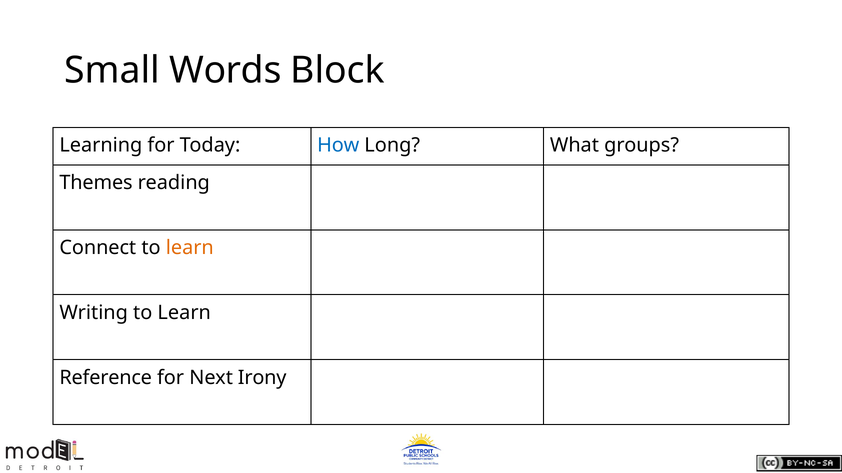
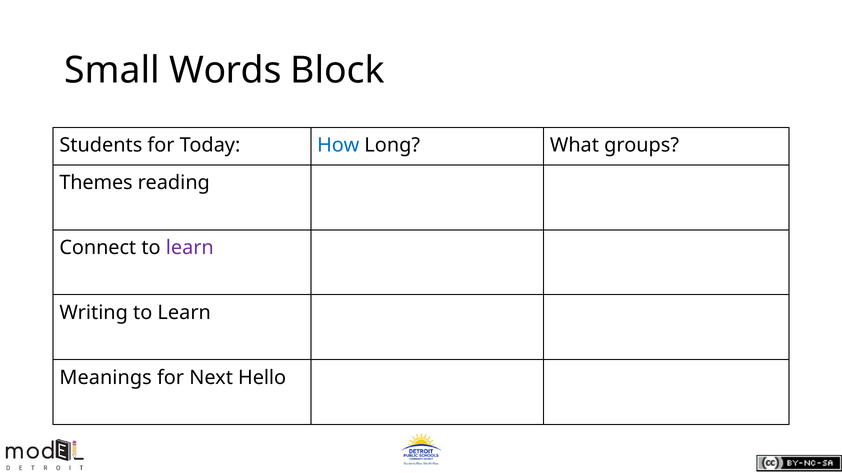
Learning: Learning -> Students (101, 146)
learn colour: orange -> purple (190, 248)
Reference: Reference -> Meanings (106, 378)
Irony: Irony -> Hello (262, 378)
